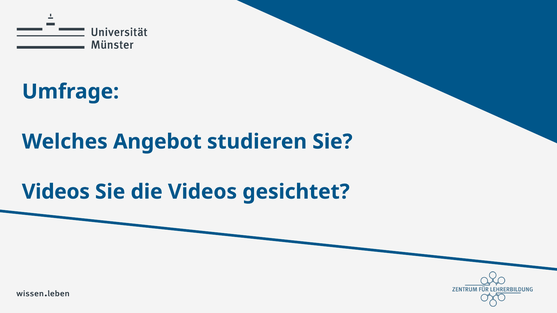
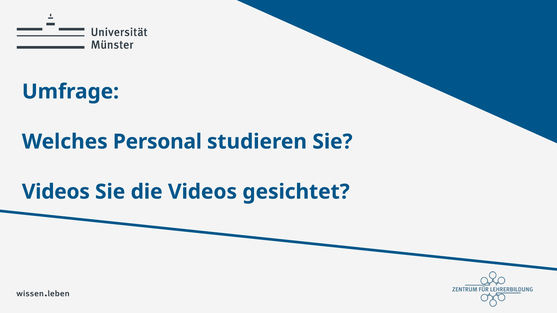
Angebot: Angebot -> Personal (157, 142)
